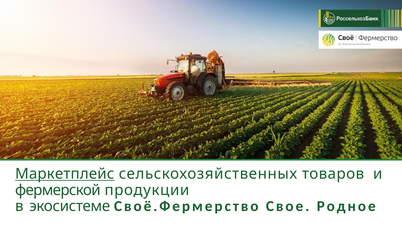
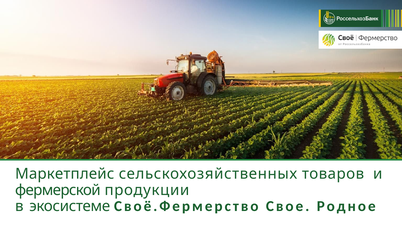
Маркетплейс underline: present -> none (65, 174)
